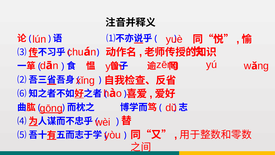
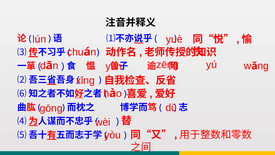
gōng underline: present -> none (51, 108)
